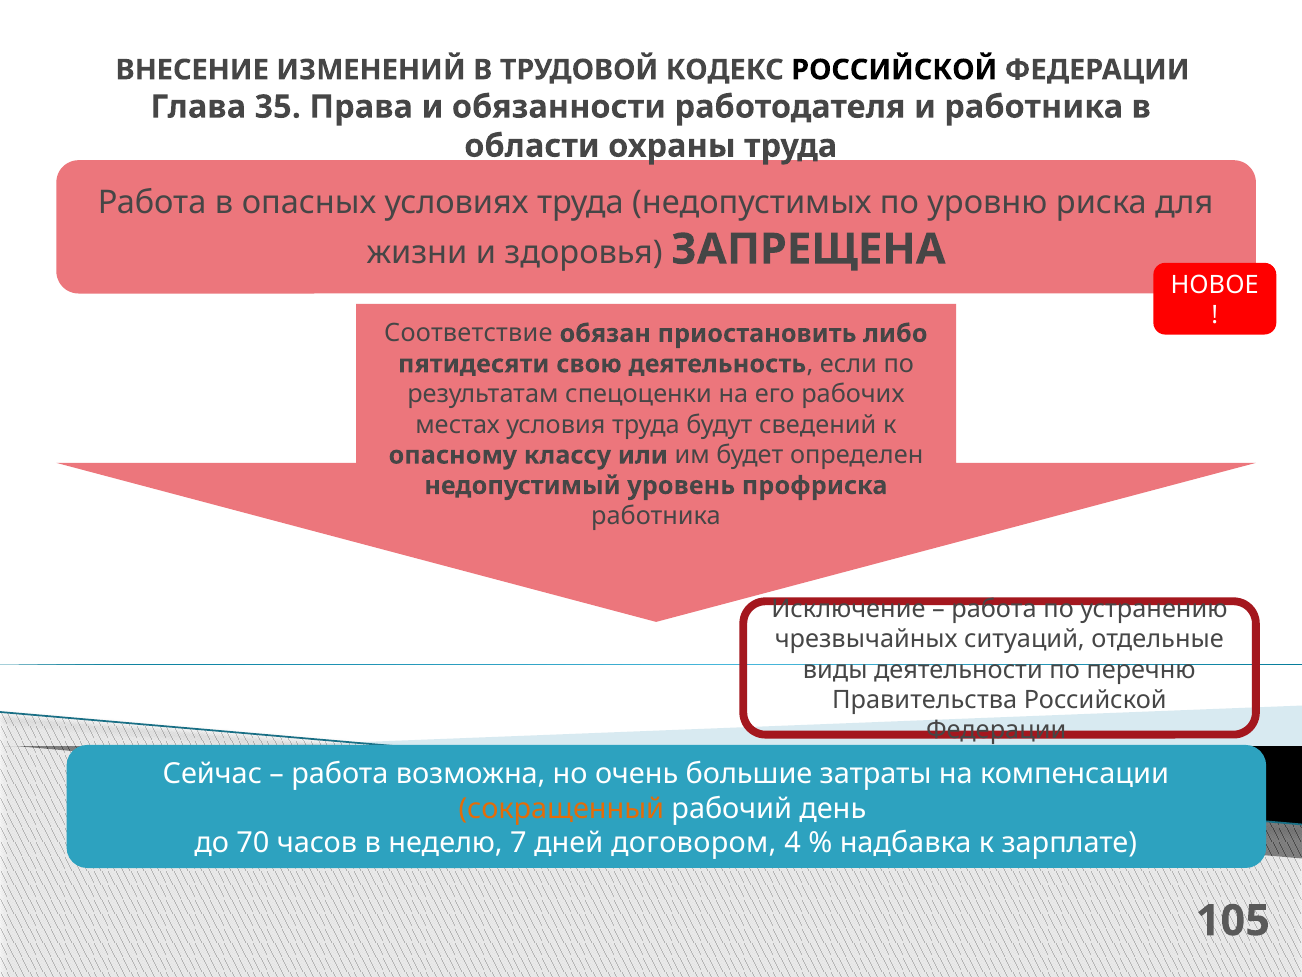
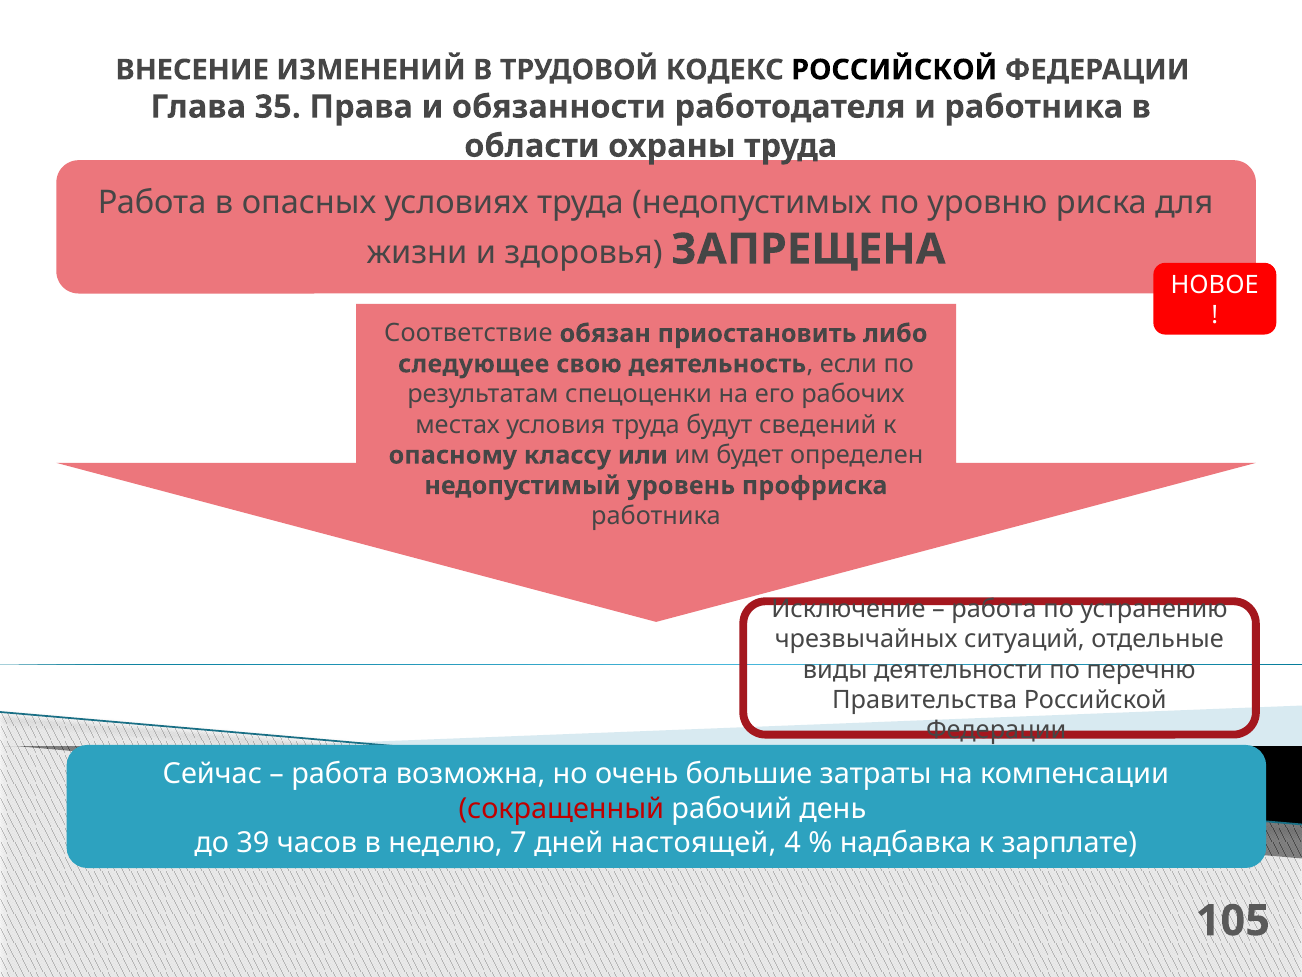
пятидесяти: пятидесяти -> следующее (474, 364)
сокращенный colour: orange -> red (561, 808)
70: 70 -> 39 (253, 843)
договором: договором -> настоящей (694, 843)
